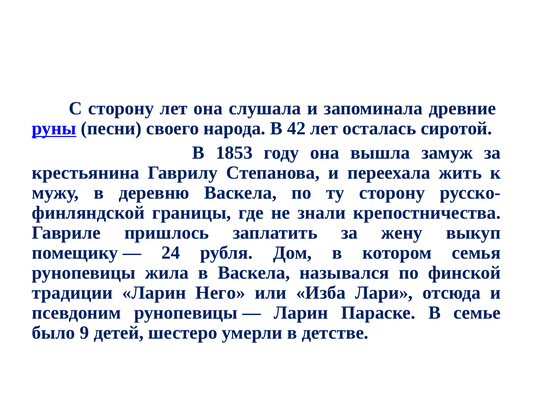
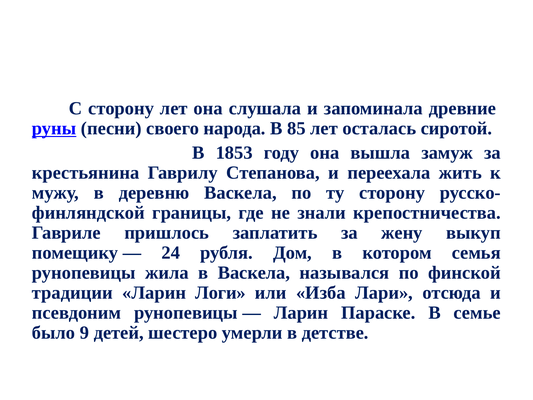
42: 42 -> 85 (296, 128)
Него: Него -> Логи (221, 292)
